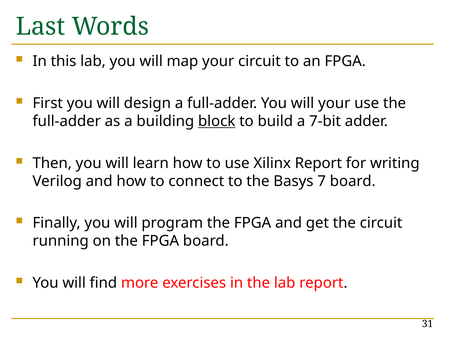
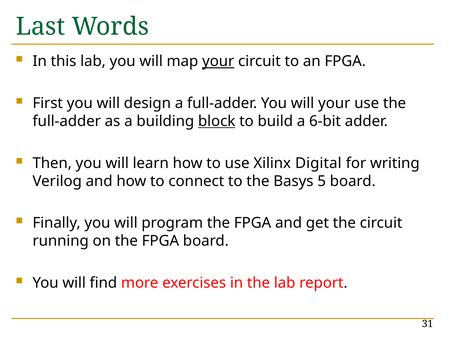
your underline: none -> present (218, 61)
7-bit: 7-bit -> 6-bit (325, 121)
Xilinx Report: Report -> Digital (318, 163)
7: 7 -> 5 (322, 181)
